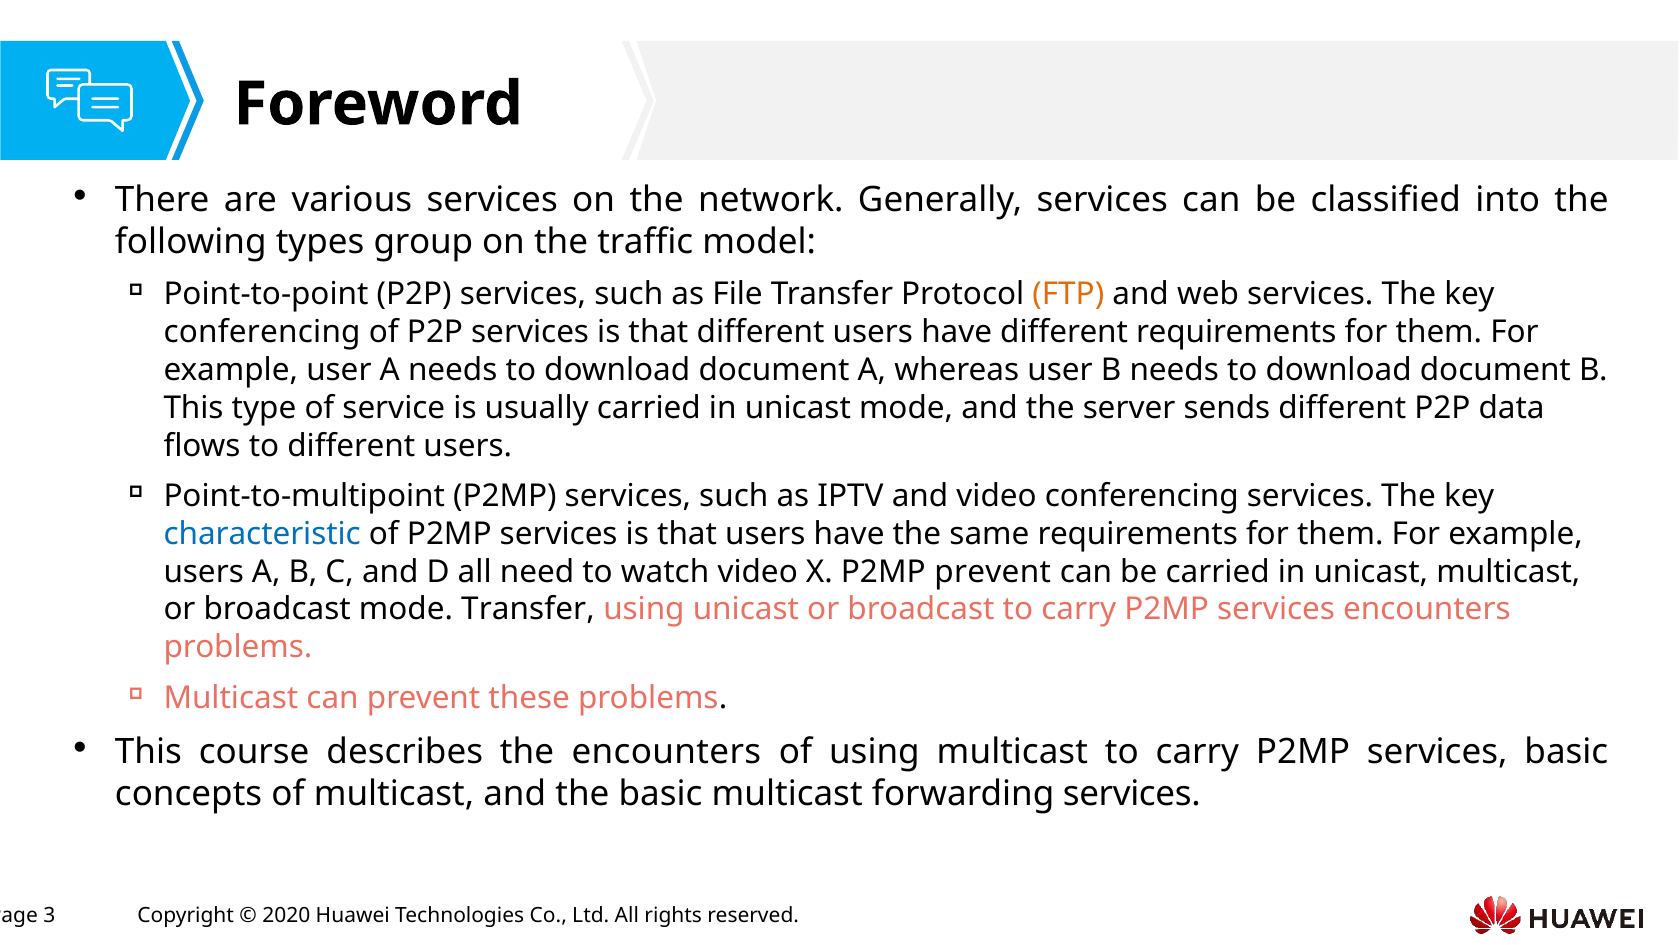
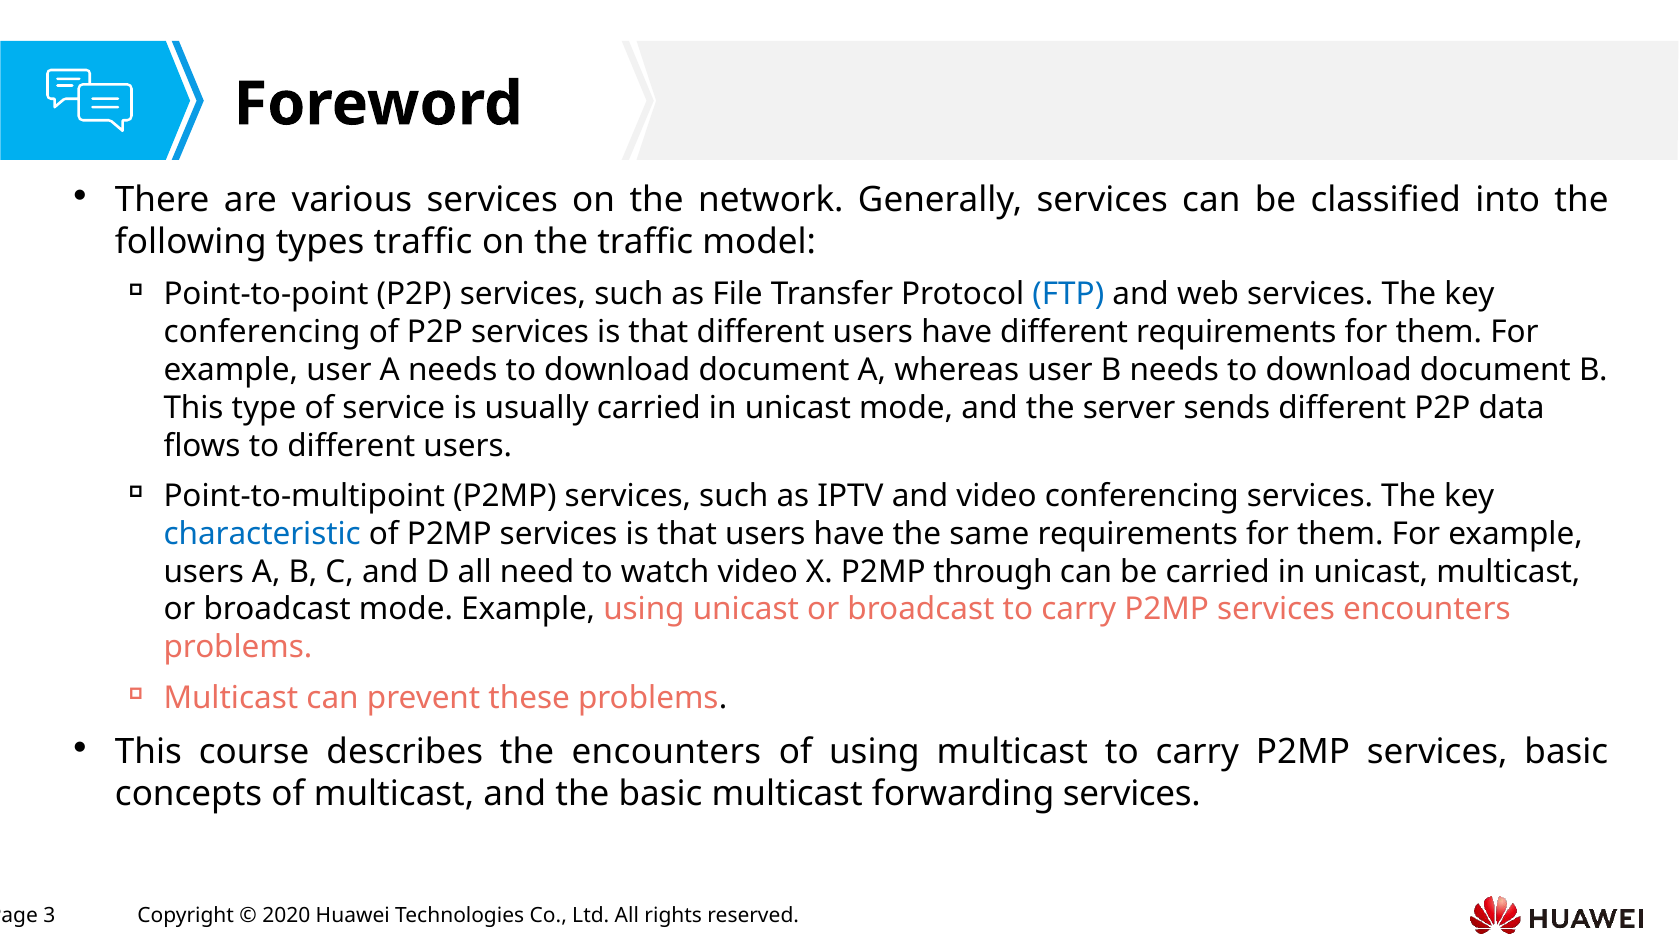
types group: group -> traffic (423, 242)
FTP colour: orange -> blue (1068, 294)
P2MP prevent: prevent -> through (993, 572)
mode Transfer: Transfer -> Example (528, 609)
